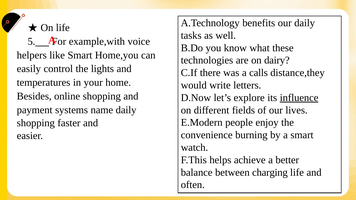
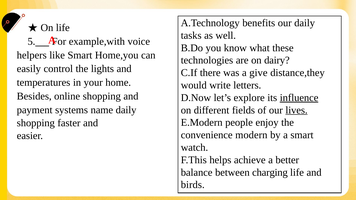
calls: calls -> give (258, 73)
lives underline: none -> present (297, 110)
burning: burning -> modern (251, 135)
often: often -> birds (193, 185)
